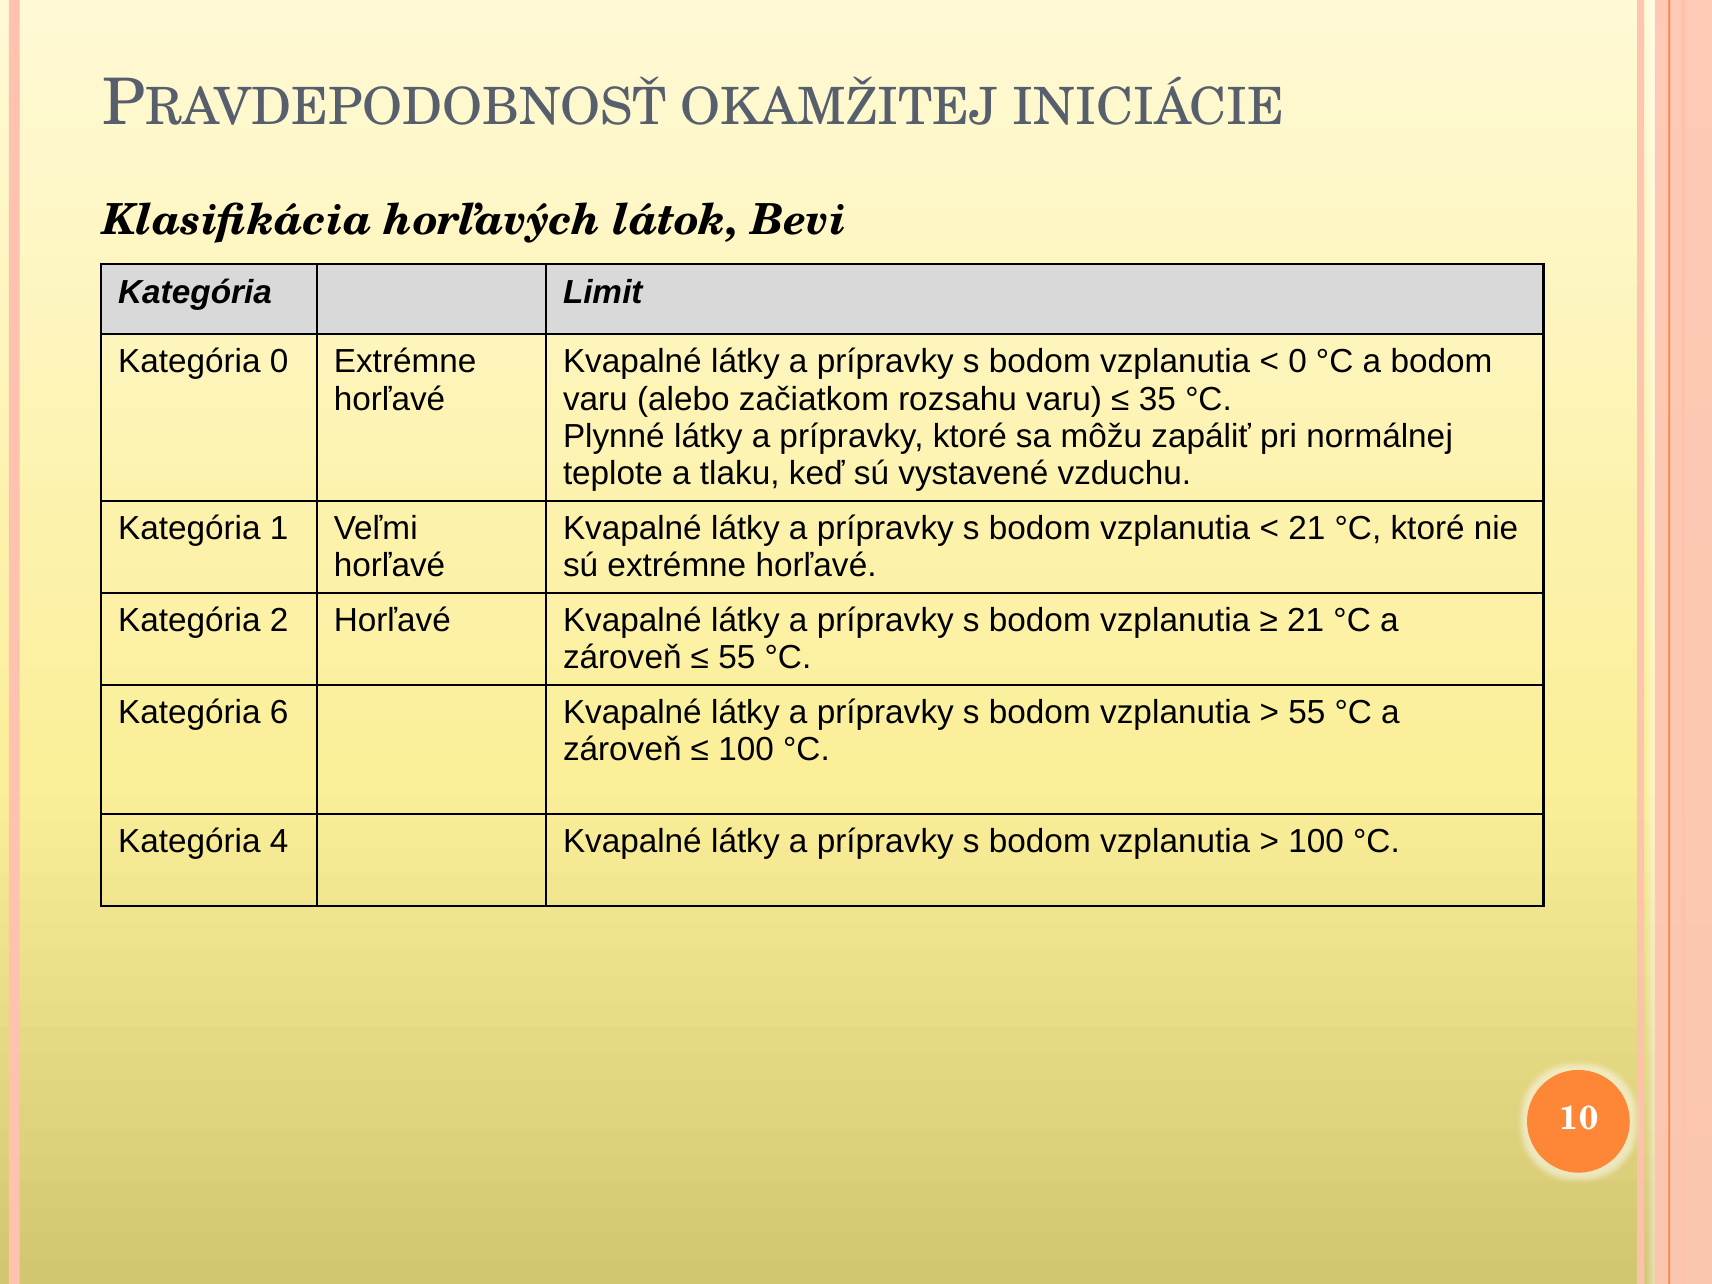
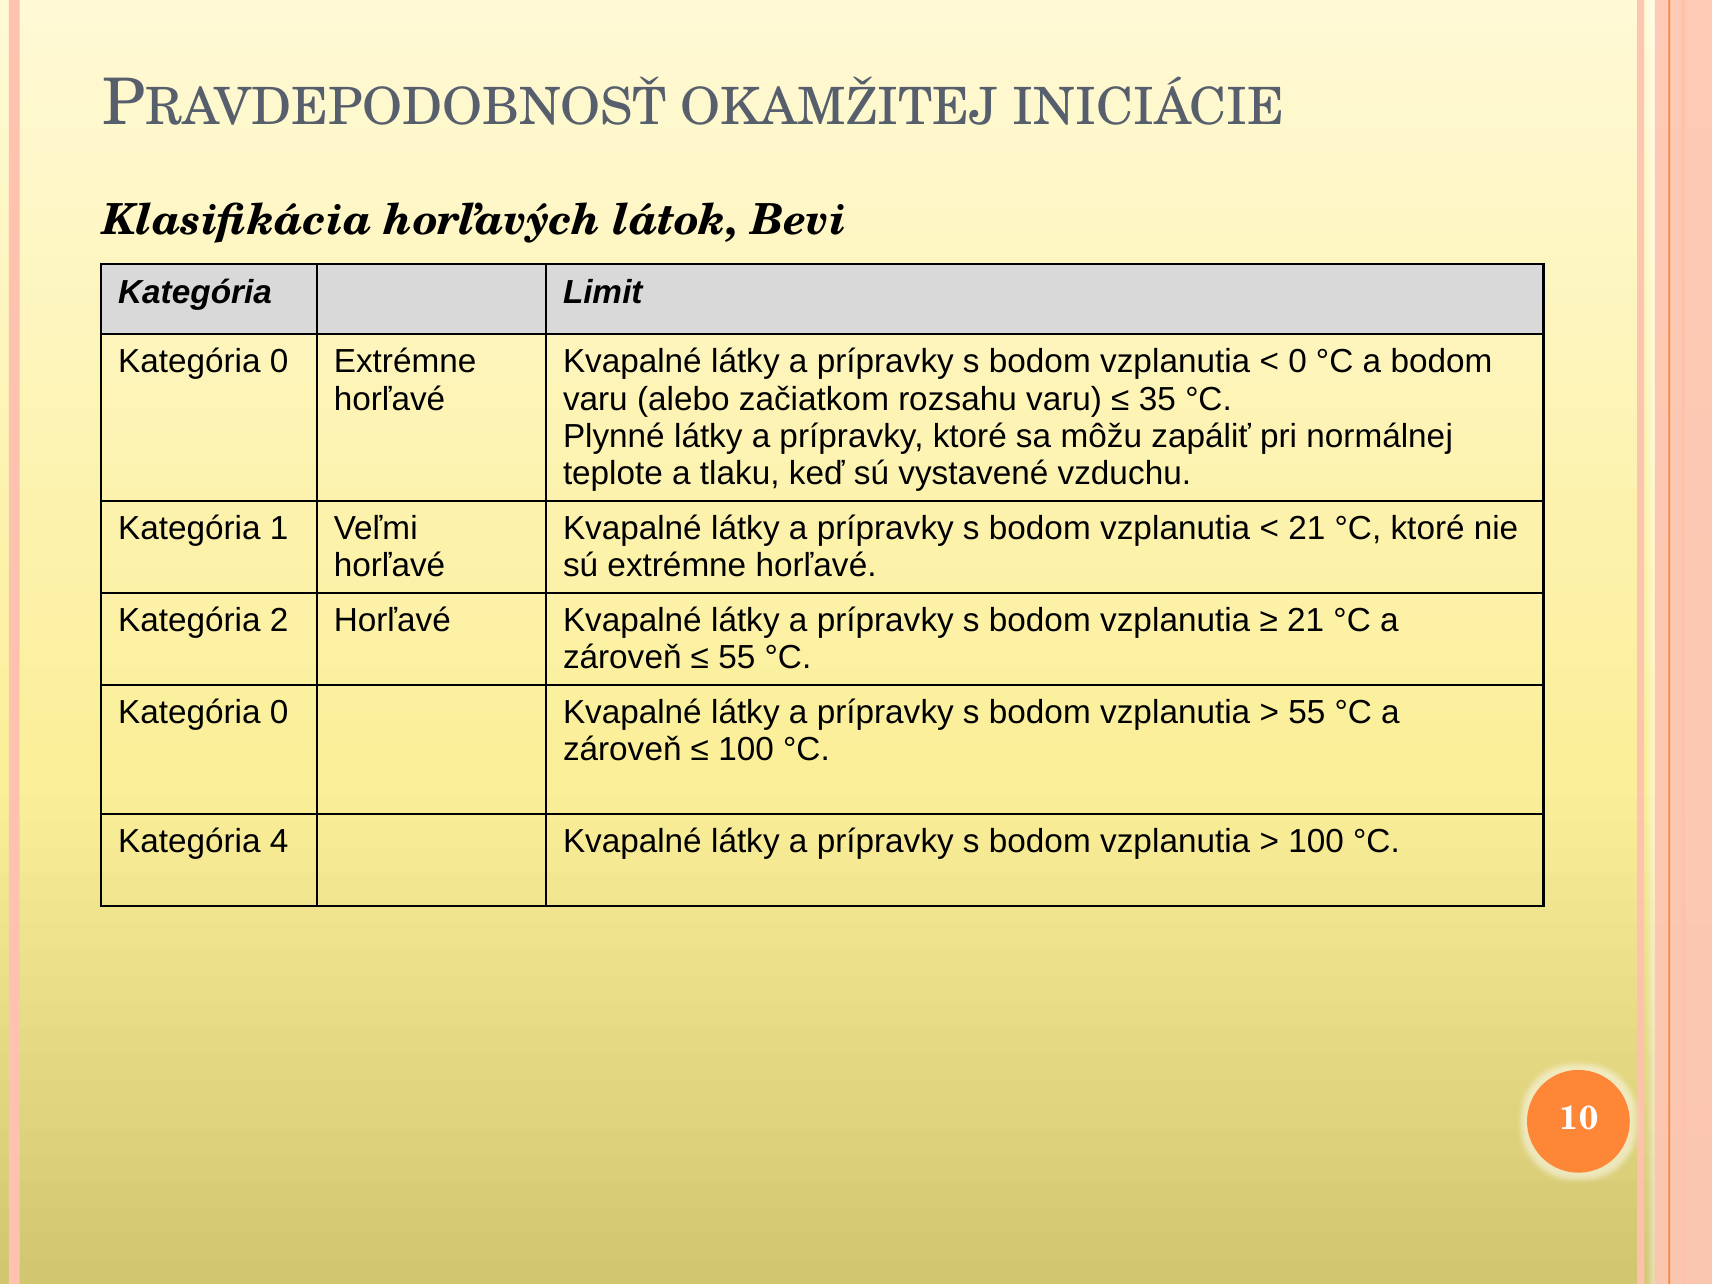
6: 6 -> 0 (279, 713)
